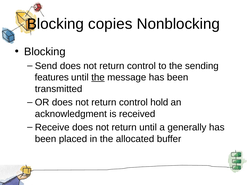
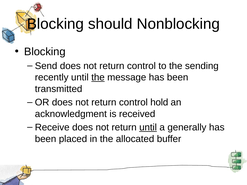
copies: copies -> should (110, 24)
features: features -> recently (52, 78)
until underline: none -> present (148, 128)
